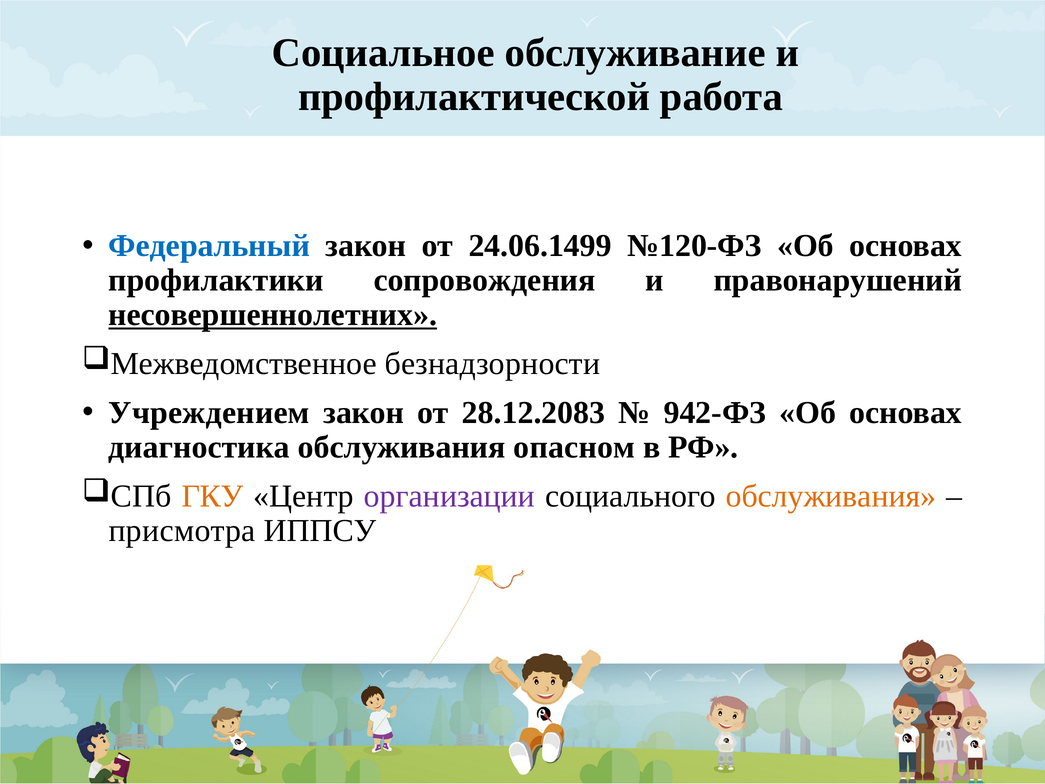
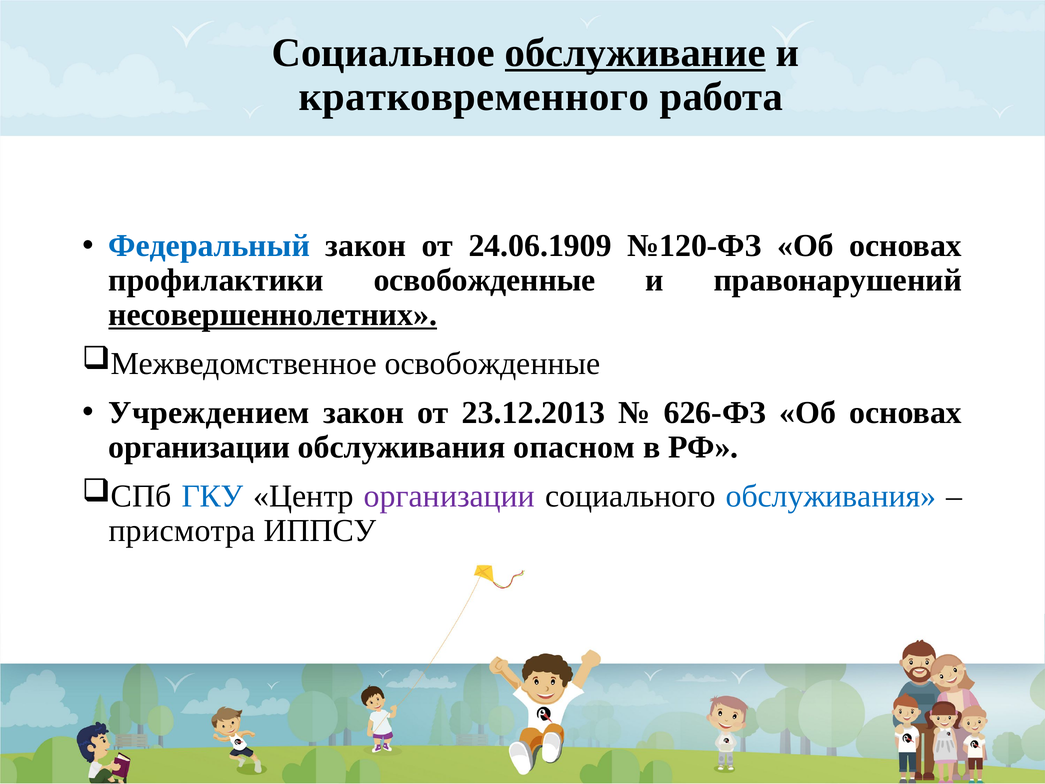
обслуживание underline: none -> present (635, 53)
профилактической: профилактической -> кратковременного (474, 97)
24.06.1499: 24.06.1499 -> 24.06.1909 (540, 246)
профилактики сопровождения: сопровождения -> освобожденные (485, 280)
безнадзорности: безнадзорности -> освобожденные (492, 364)
28.12.2083: 28.12.2083 -> 23.12.2013 (534, 412)
942-ФЗ: 942-ФЗ -> 626-ФЗ (715, 412)
диагностика: диагностика -> организации (199, 447)
ГКУ colour: orange -> blue (212, 496)
обслуживания colour: orange -> blue (831, 496)
